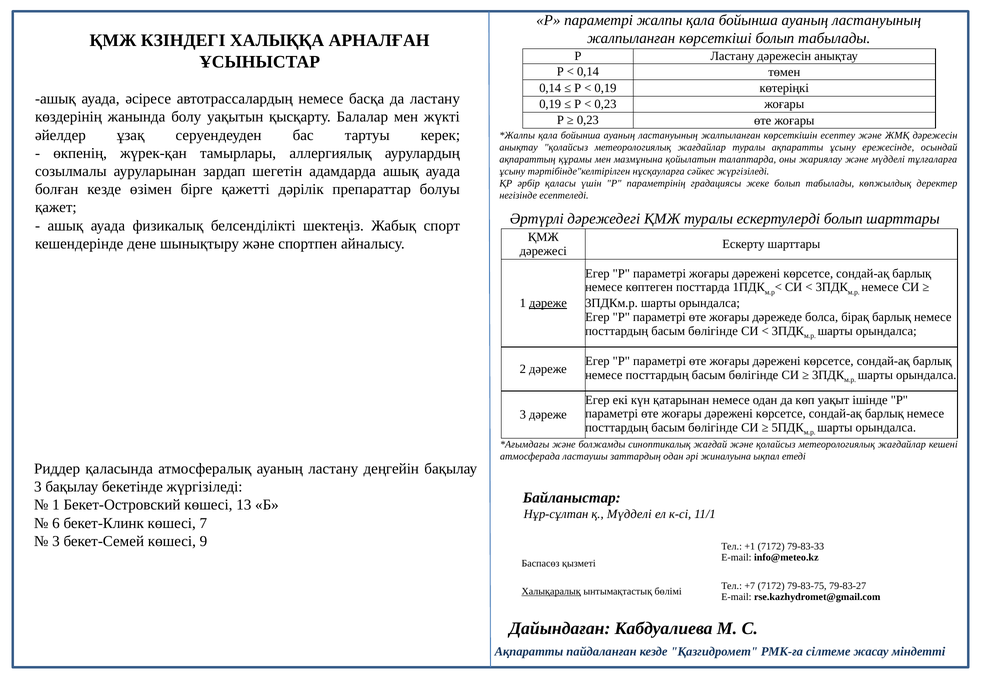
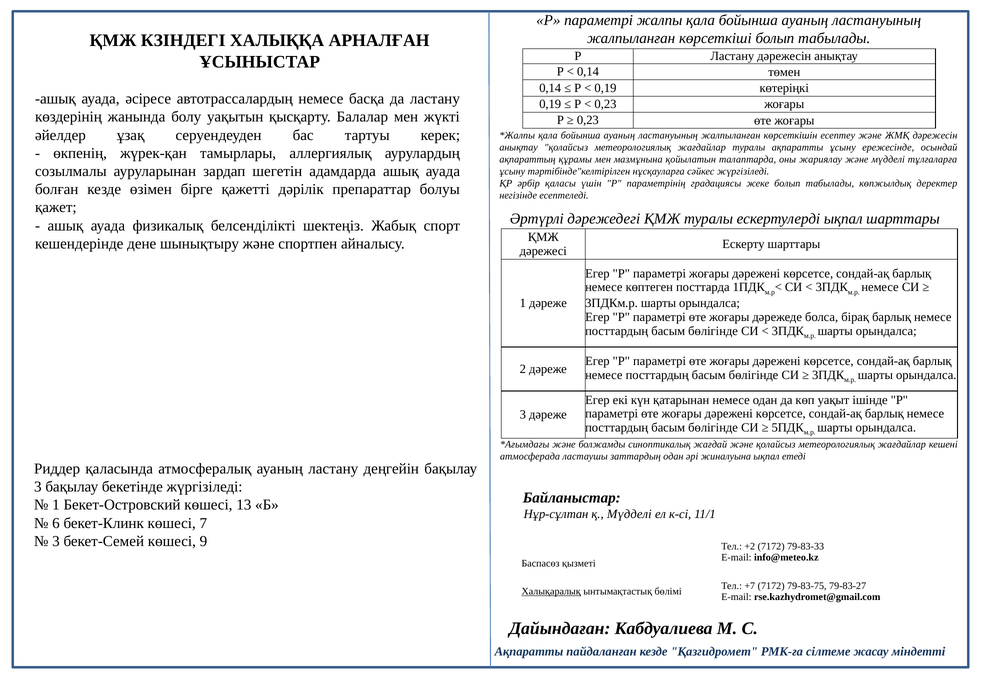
ескертулерді болып: болып -> ықпал (843, 219)
дәреже underline: present -> none (548, 303)
+1: +1 -> +2 (750, 547)
